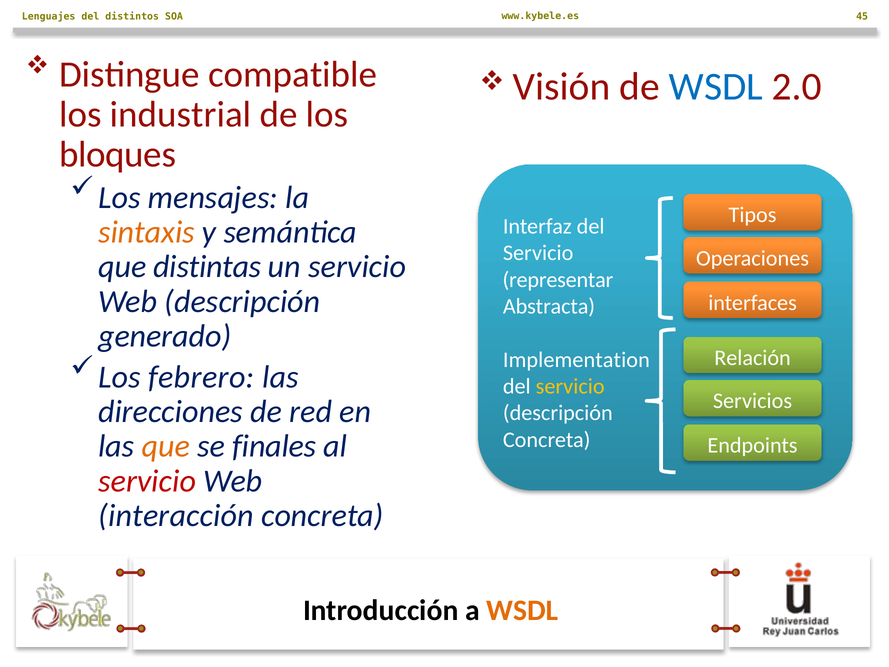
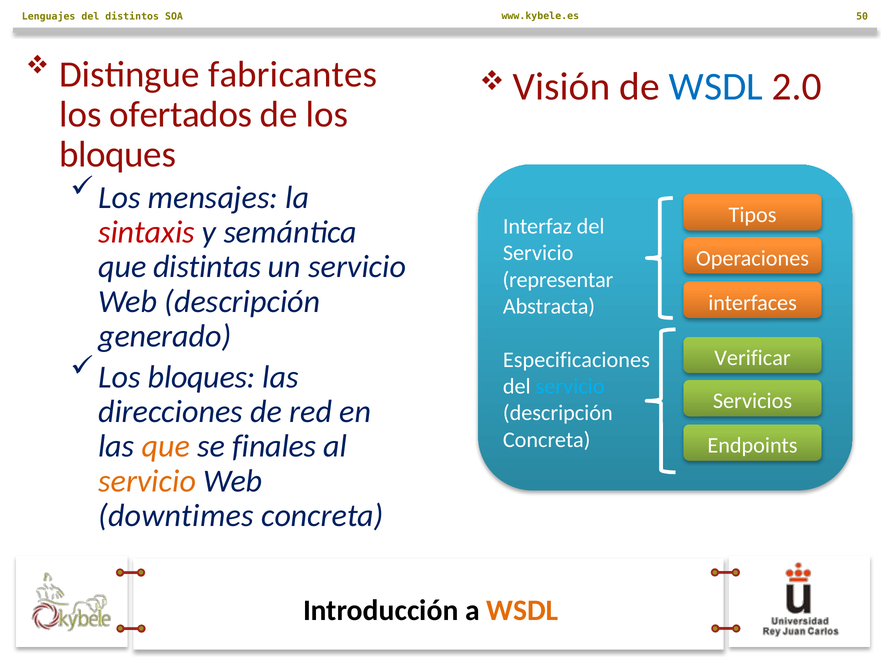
45: 45 -> 50 (862, 16)
compatible: compatible -> fabricantes (293, 75)
industrial: industrial -> ofertados (181, 115)
sintaxis colour: orange -> red (146, 232)
Relación: Relación -> Verificar (753, 358)
Implementation: Implementation -> Especificaciones (576, 360)
febrero: febrero -> bloques (202, 377)
servicio colour: yellow -> light blue (570, 386)
servicio colour: red -> orange (147, 481)
interacción: interacción -> downtimes (176, 516)
